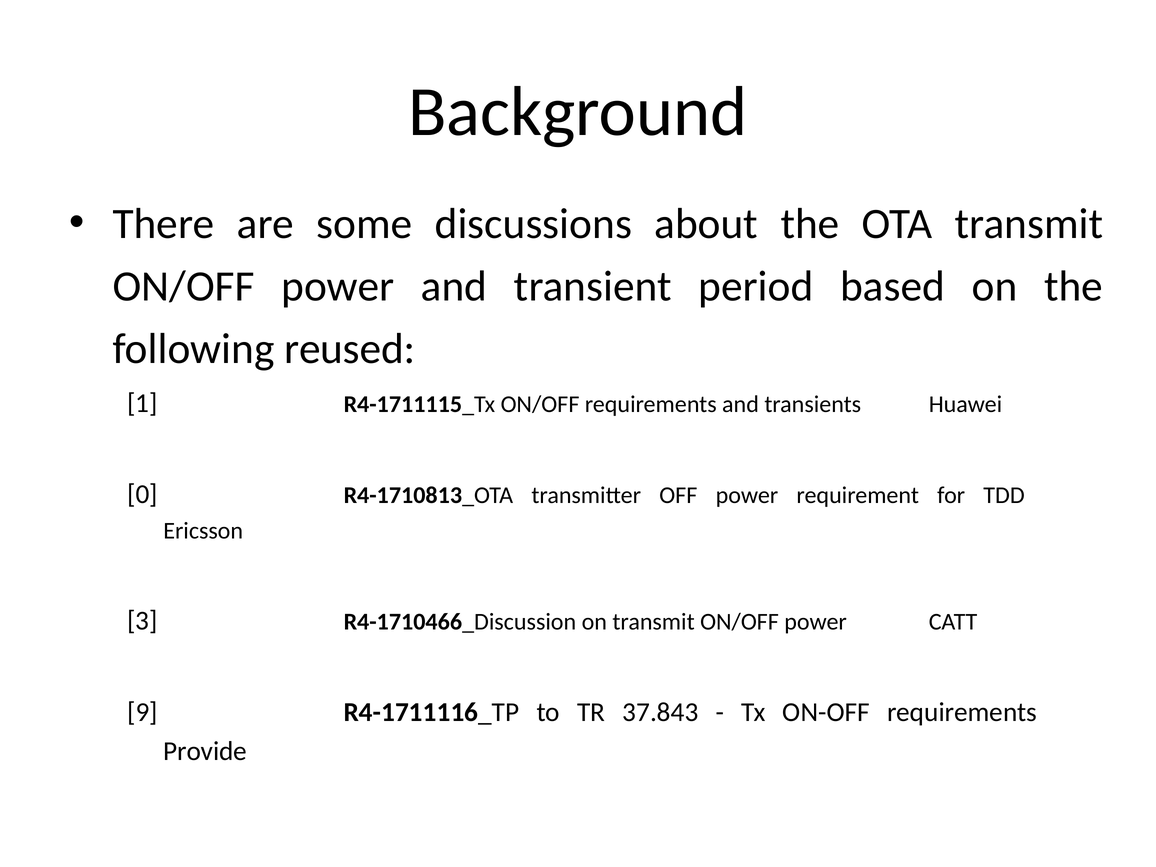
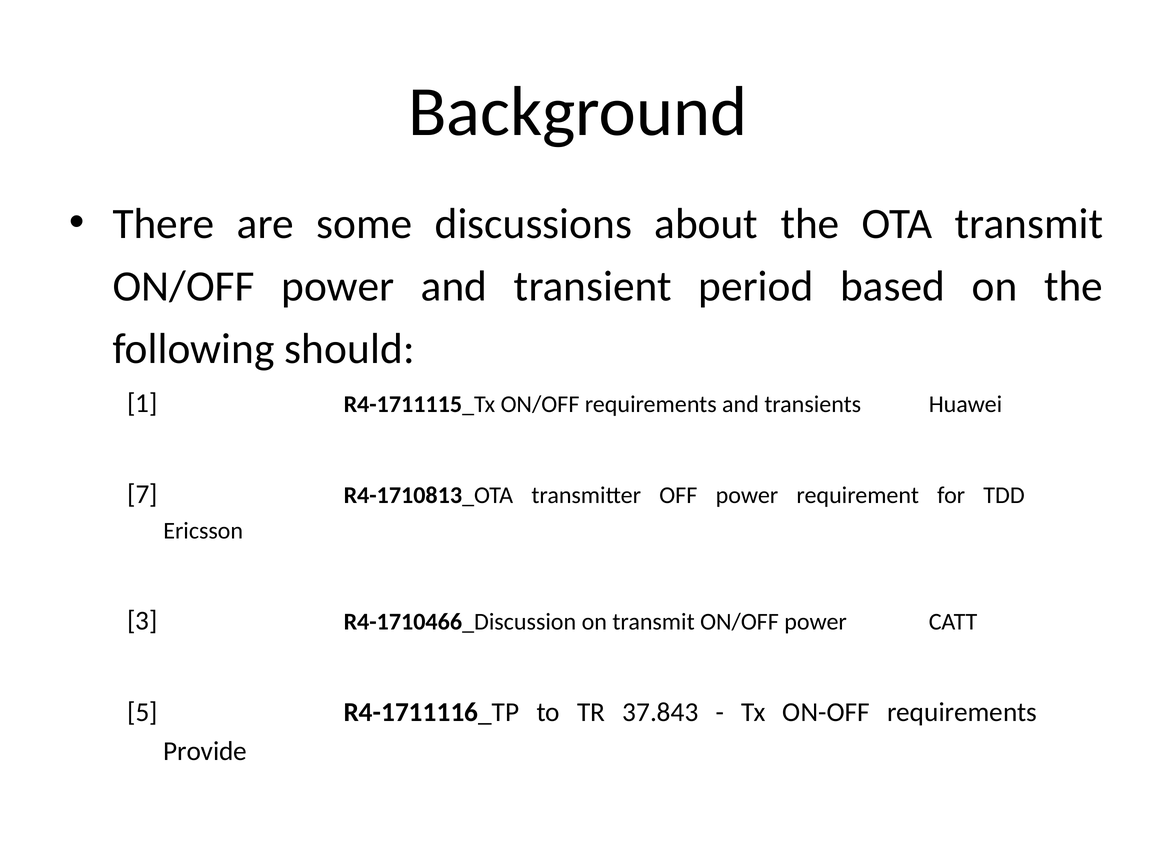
reused: reused -> should (349, 349)
0: 0 -> 7 (142, 494)
9: 9 -> 5 (142, 712)
